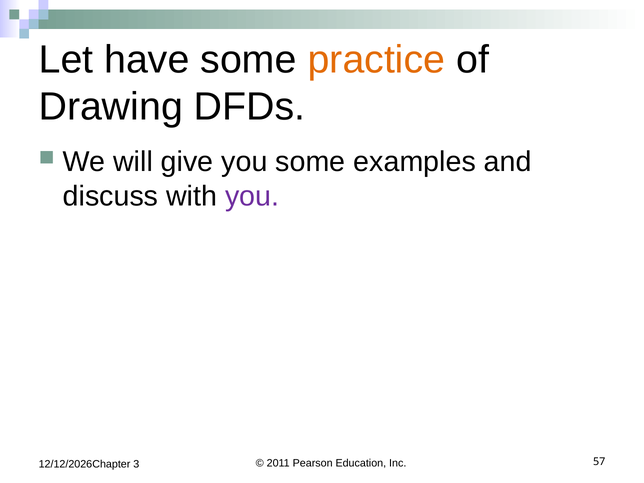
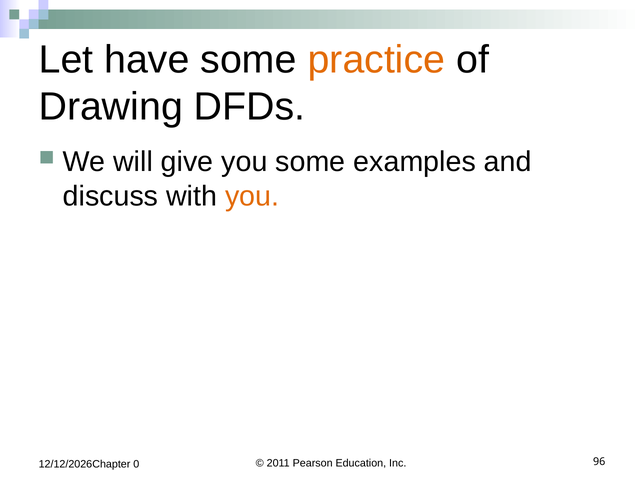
you colour: purple -> orange (252, 196)
57: 57 -> 96 (599, 462)
3: 3 -> 0 (136, 464)
